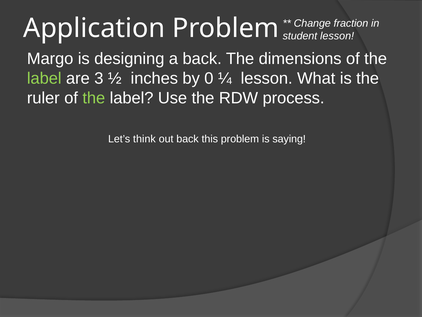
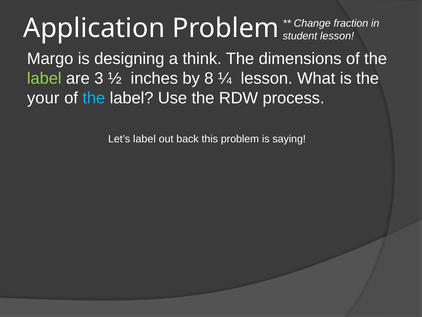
a back: back -> think (202, 59)
0: 0 -> 8 (209, 78)
ruler: ruler -> your (43, 98)
the colour: light green -> light blue (94, 98)
Let’s think: think -> label (144, 139)
